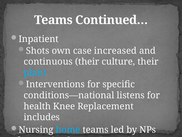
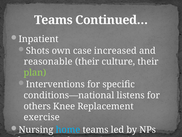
continuous: continuous -> reasonable (48, 61)
plan colour: light blue -> light green (35, 72)
health: health -> others (37, 106)
includes: includes -> exercise (42, 117)
